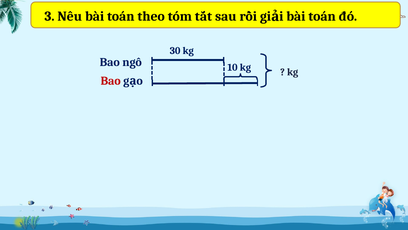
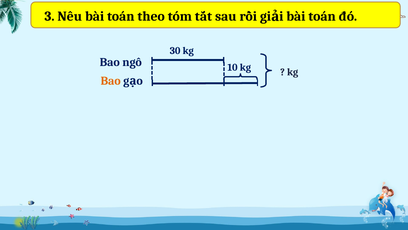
Bao colour: red -> orange (111, 81)
